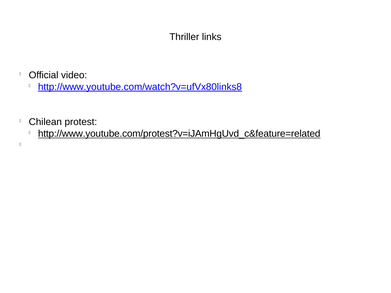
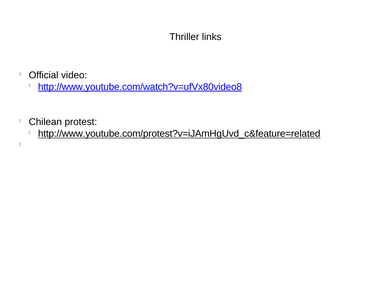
http://www.youtube.com/watch?v=ufVx80links8: http://www.youtube.com/watch?v=ufVx80links8 -> http://www.youtube.com/watch?v=ufVx80video8 (140, 87)
